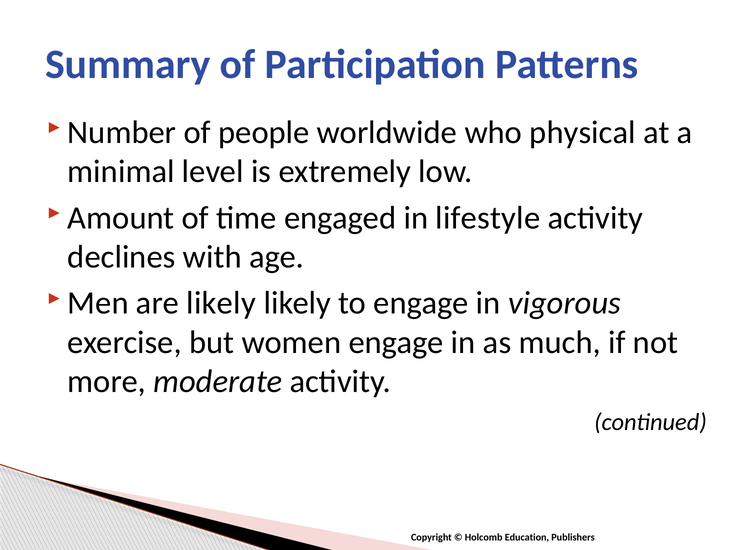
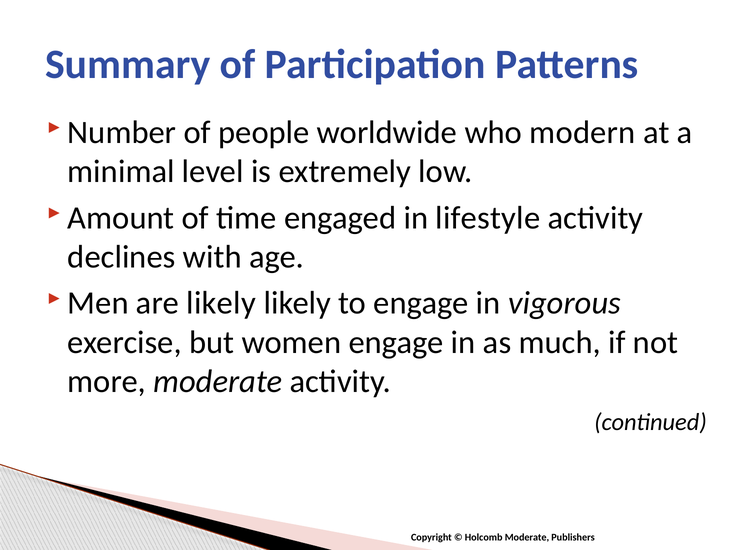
physical: physical -> modern (583, 132)
Holcomb Education: Education -> Moderate (527, 537)
